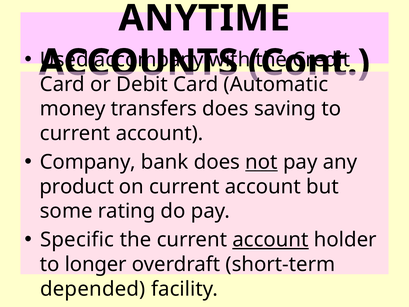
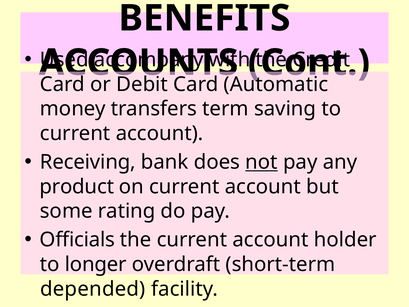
ANYTIME: ANYTIME -> BENEFITS (204, 18)
transfers does: does -> term (225, 109)
Company: Company -> Receiving (88, 162)
Specific: Specific -> Officials (77, 240)
account underline: present -> none (271, 240)
